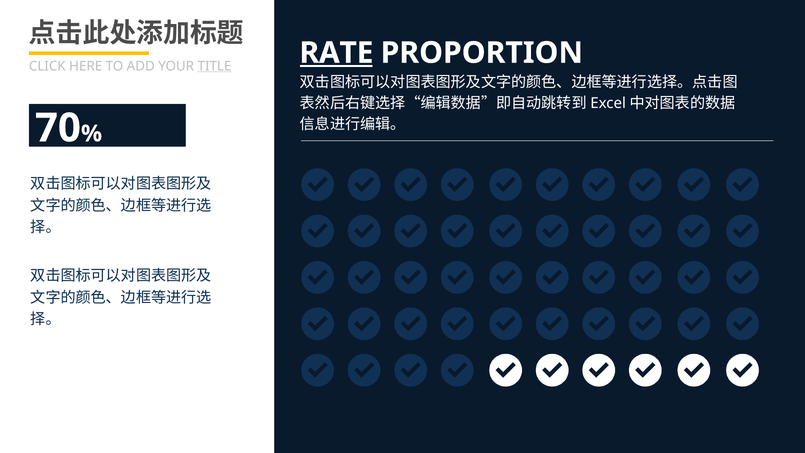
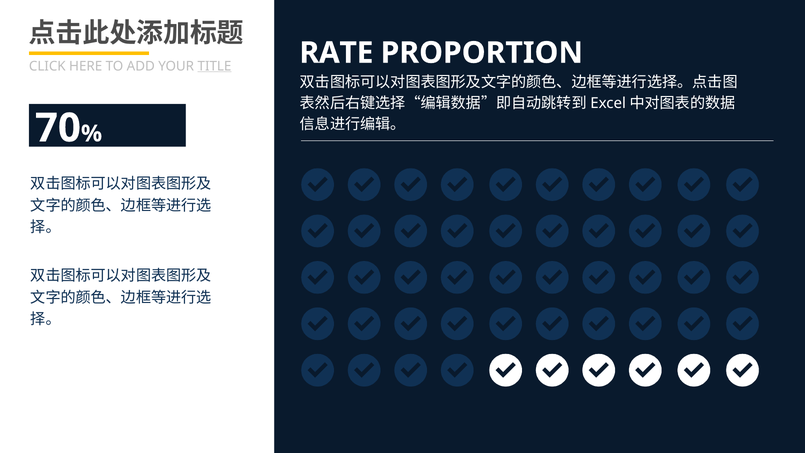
RATE underline: present -> none (336, 53)
